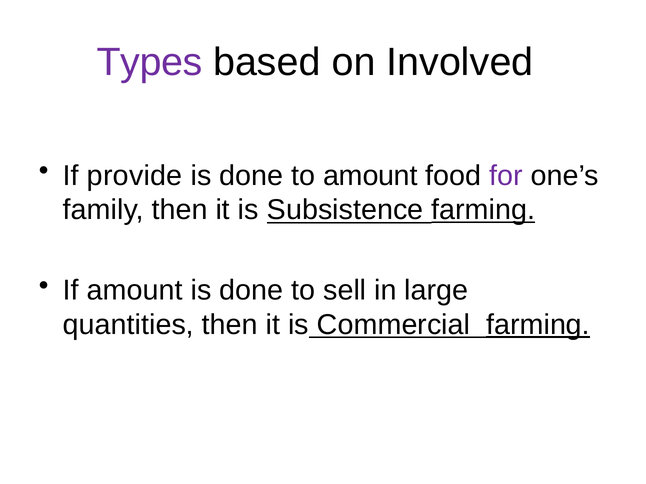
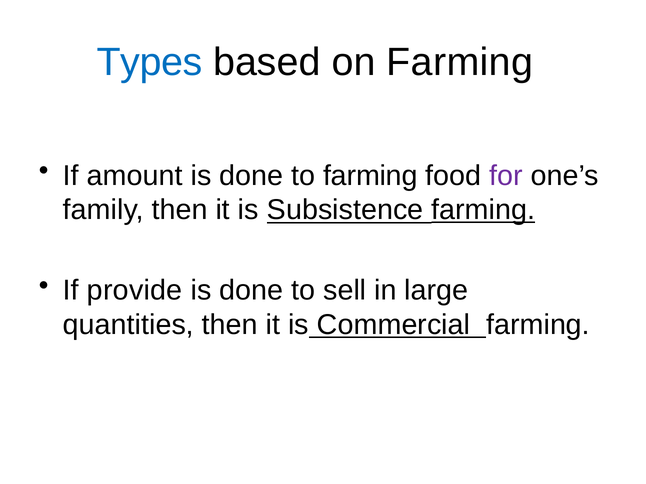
Types colour: purple -> blue (150, 63)
on Involved: Involved -> Farming (460, 63)
provide: provide -> amount (135, 176)
to amount: amount -> farming (370, 176)
If amount: amount -> provide (135, 291)
farming underline: present -> none (538, 325)
